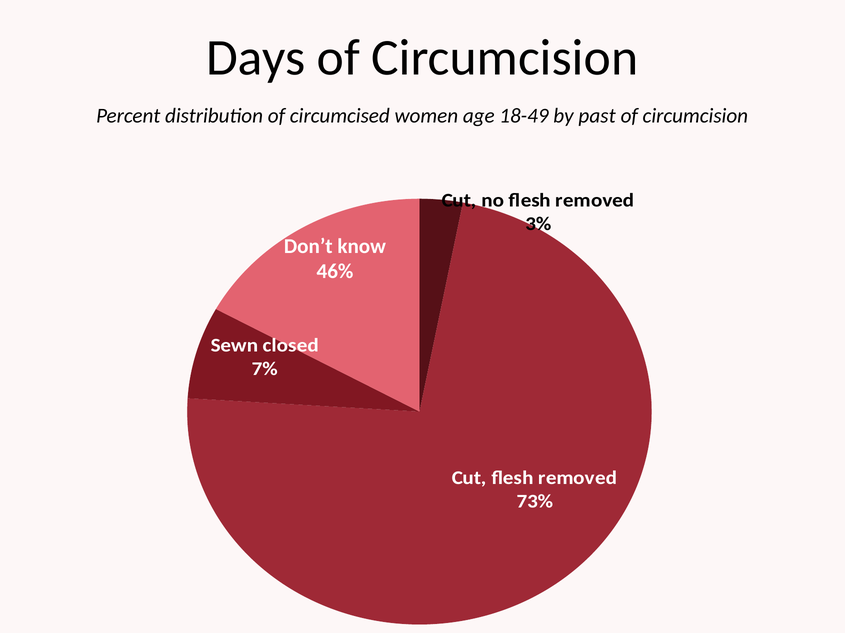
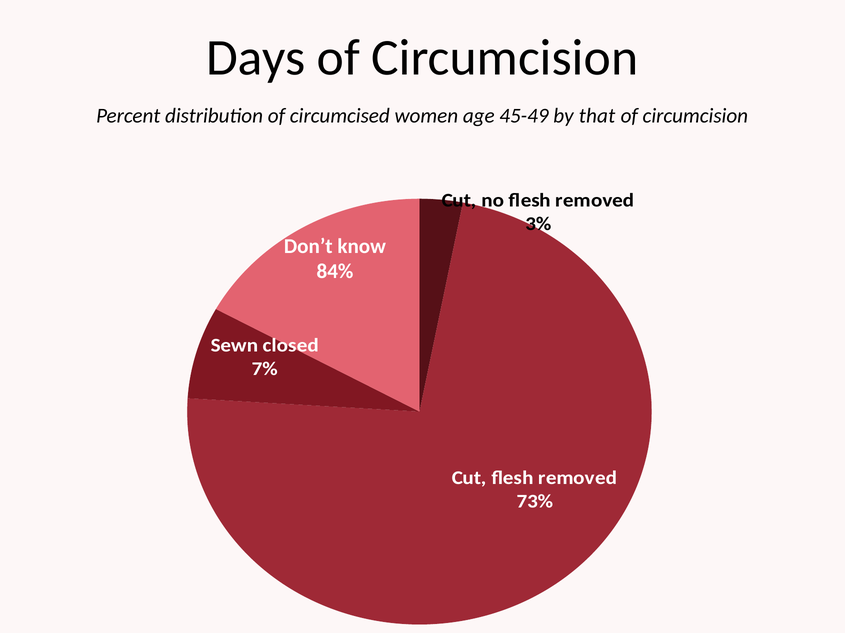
18-49: 18-49 -> 45-49 (524, 116)
past: past -> that (597, 116)
46%: 46% -> 84% (335, 272)
